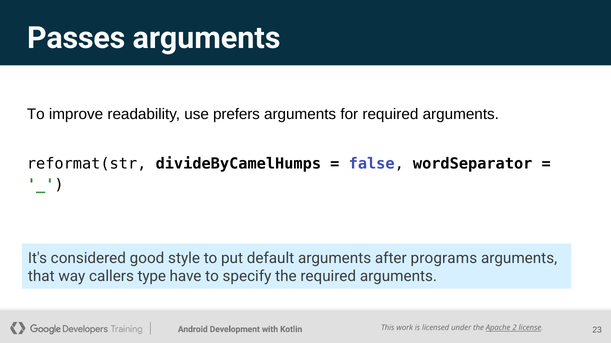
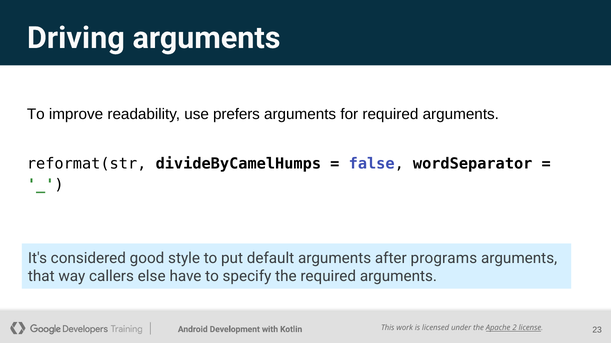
Passes: Passes -> Driving (76, 38)
type: type -> else (152, 277)
